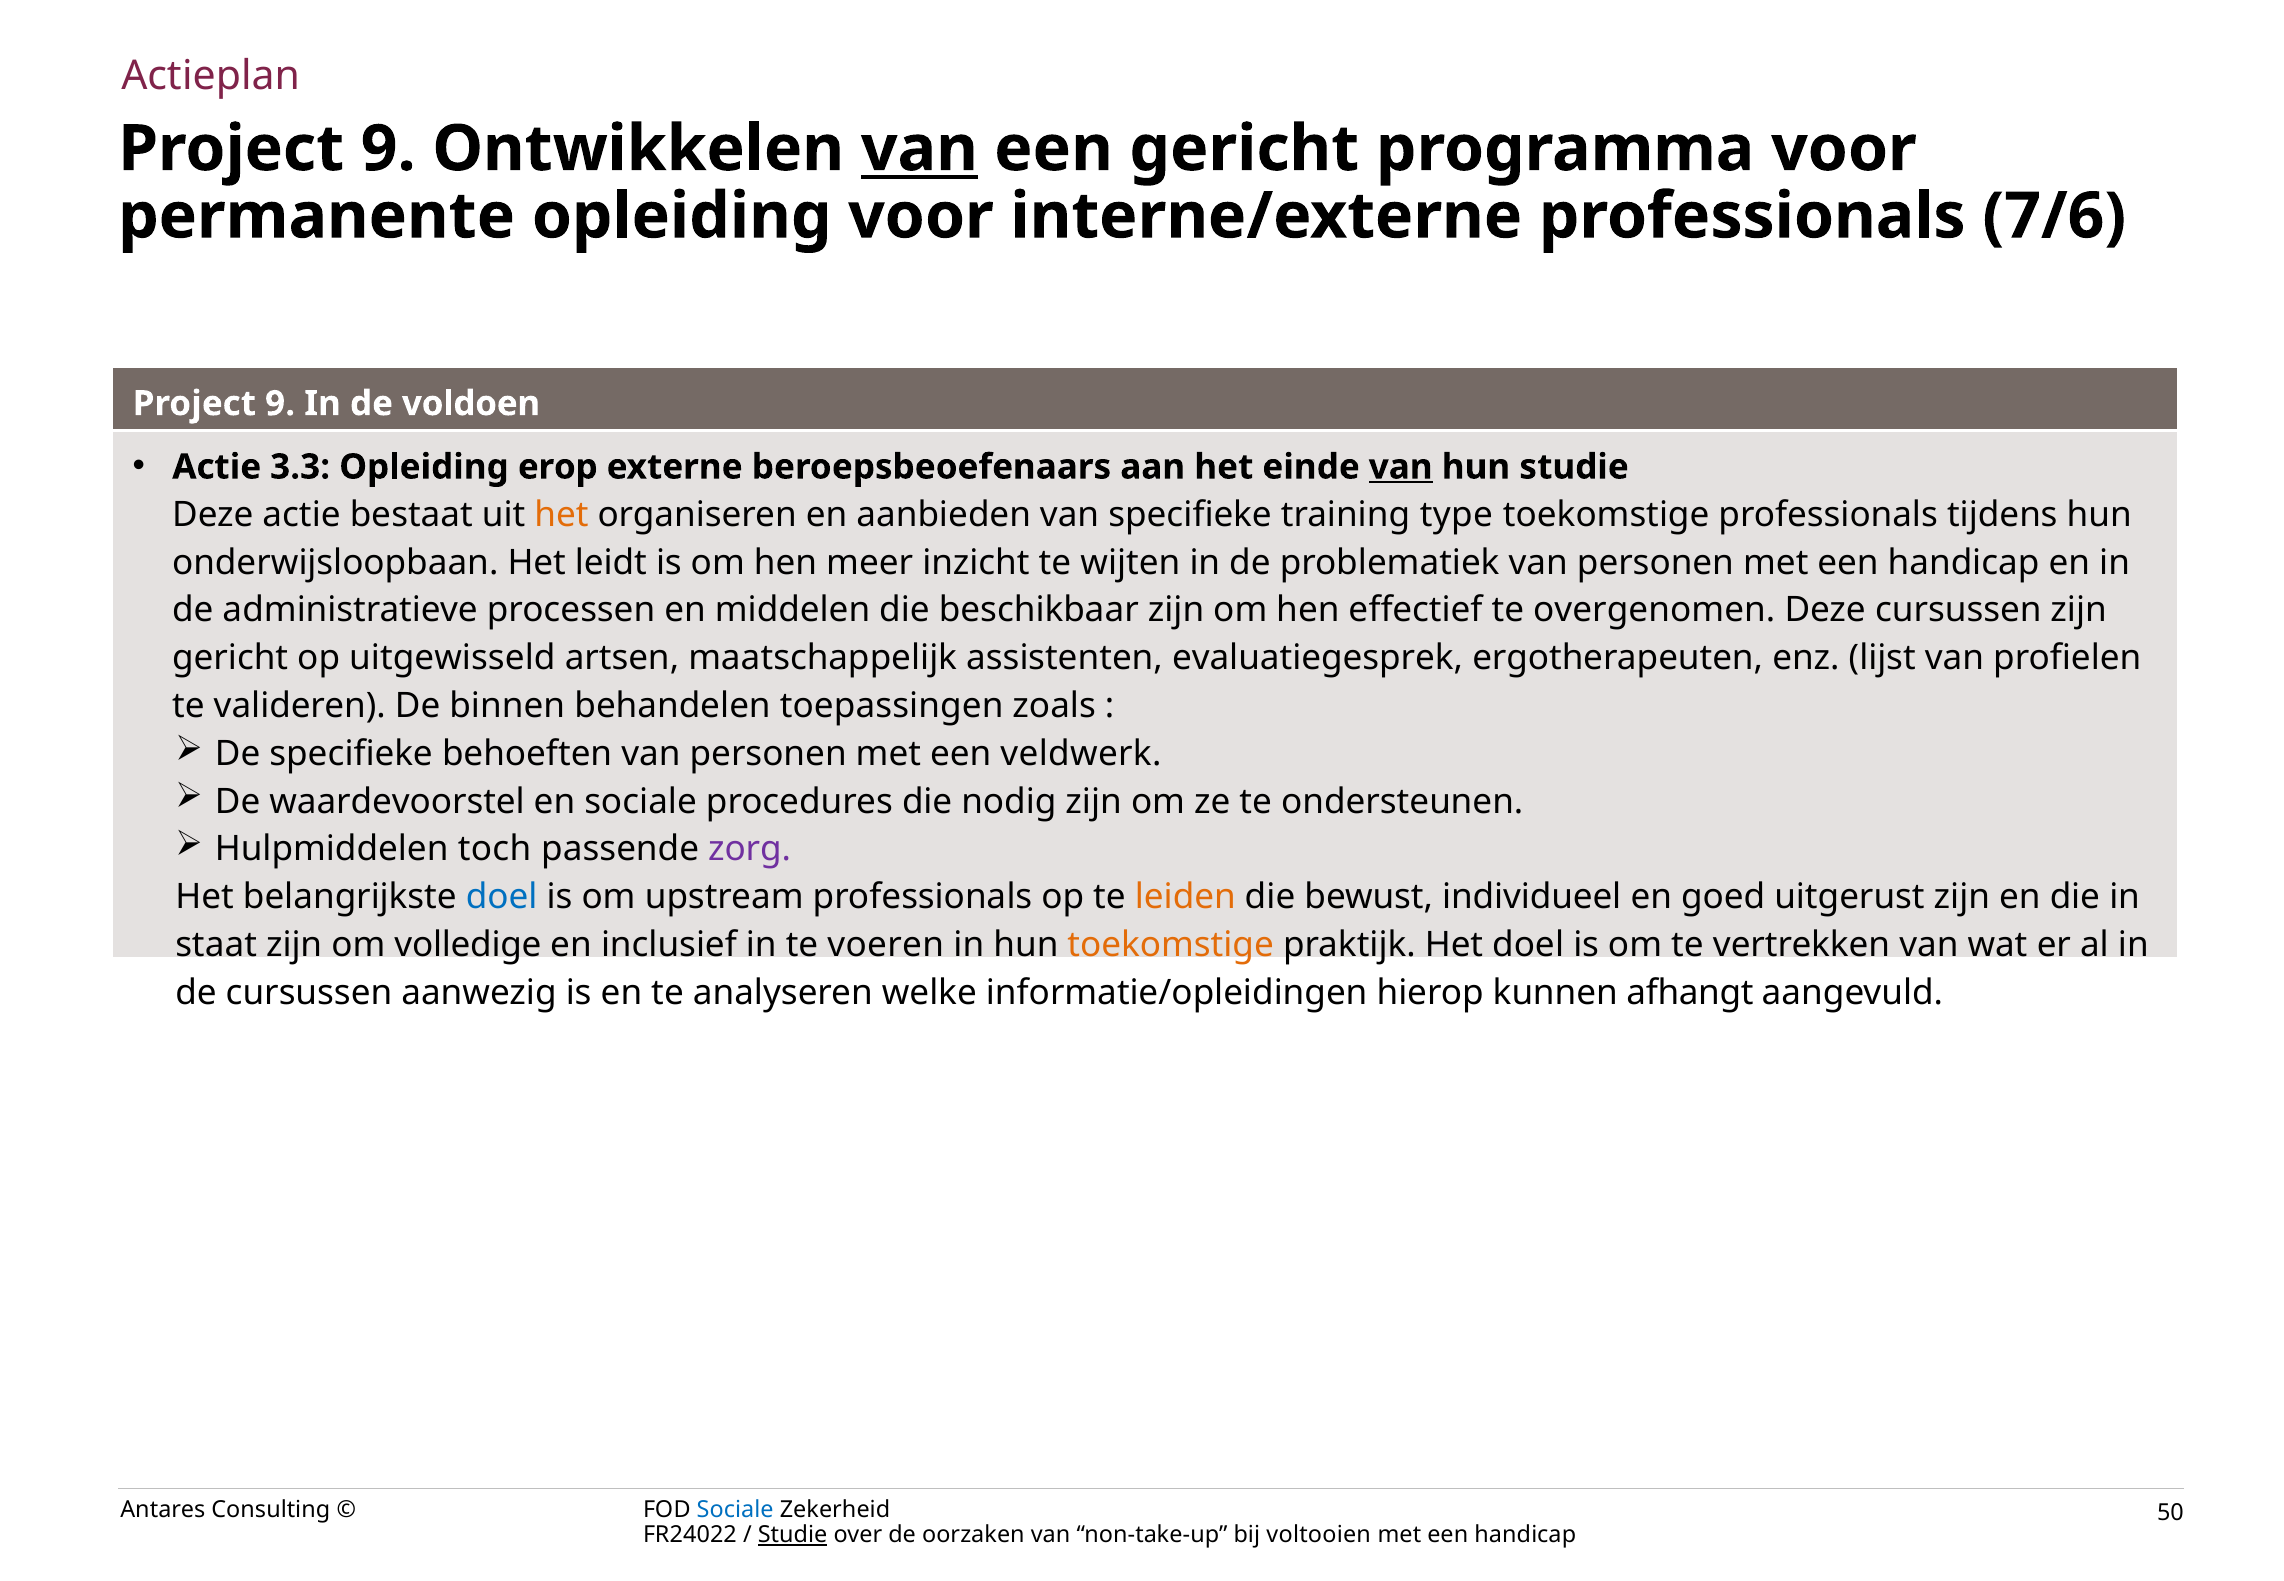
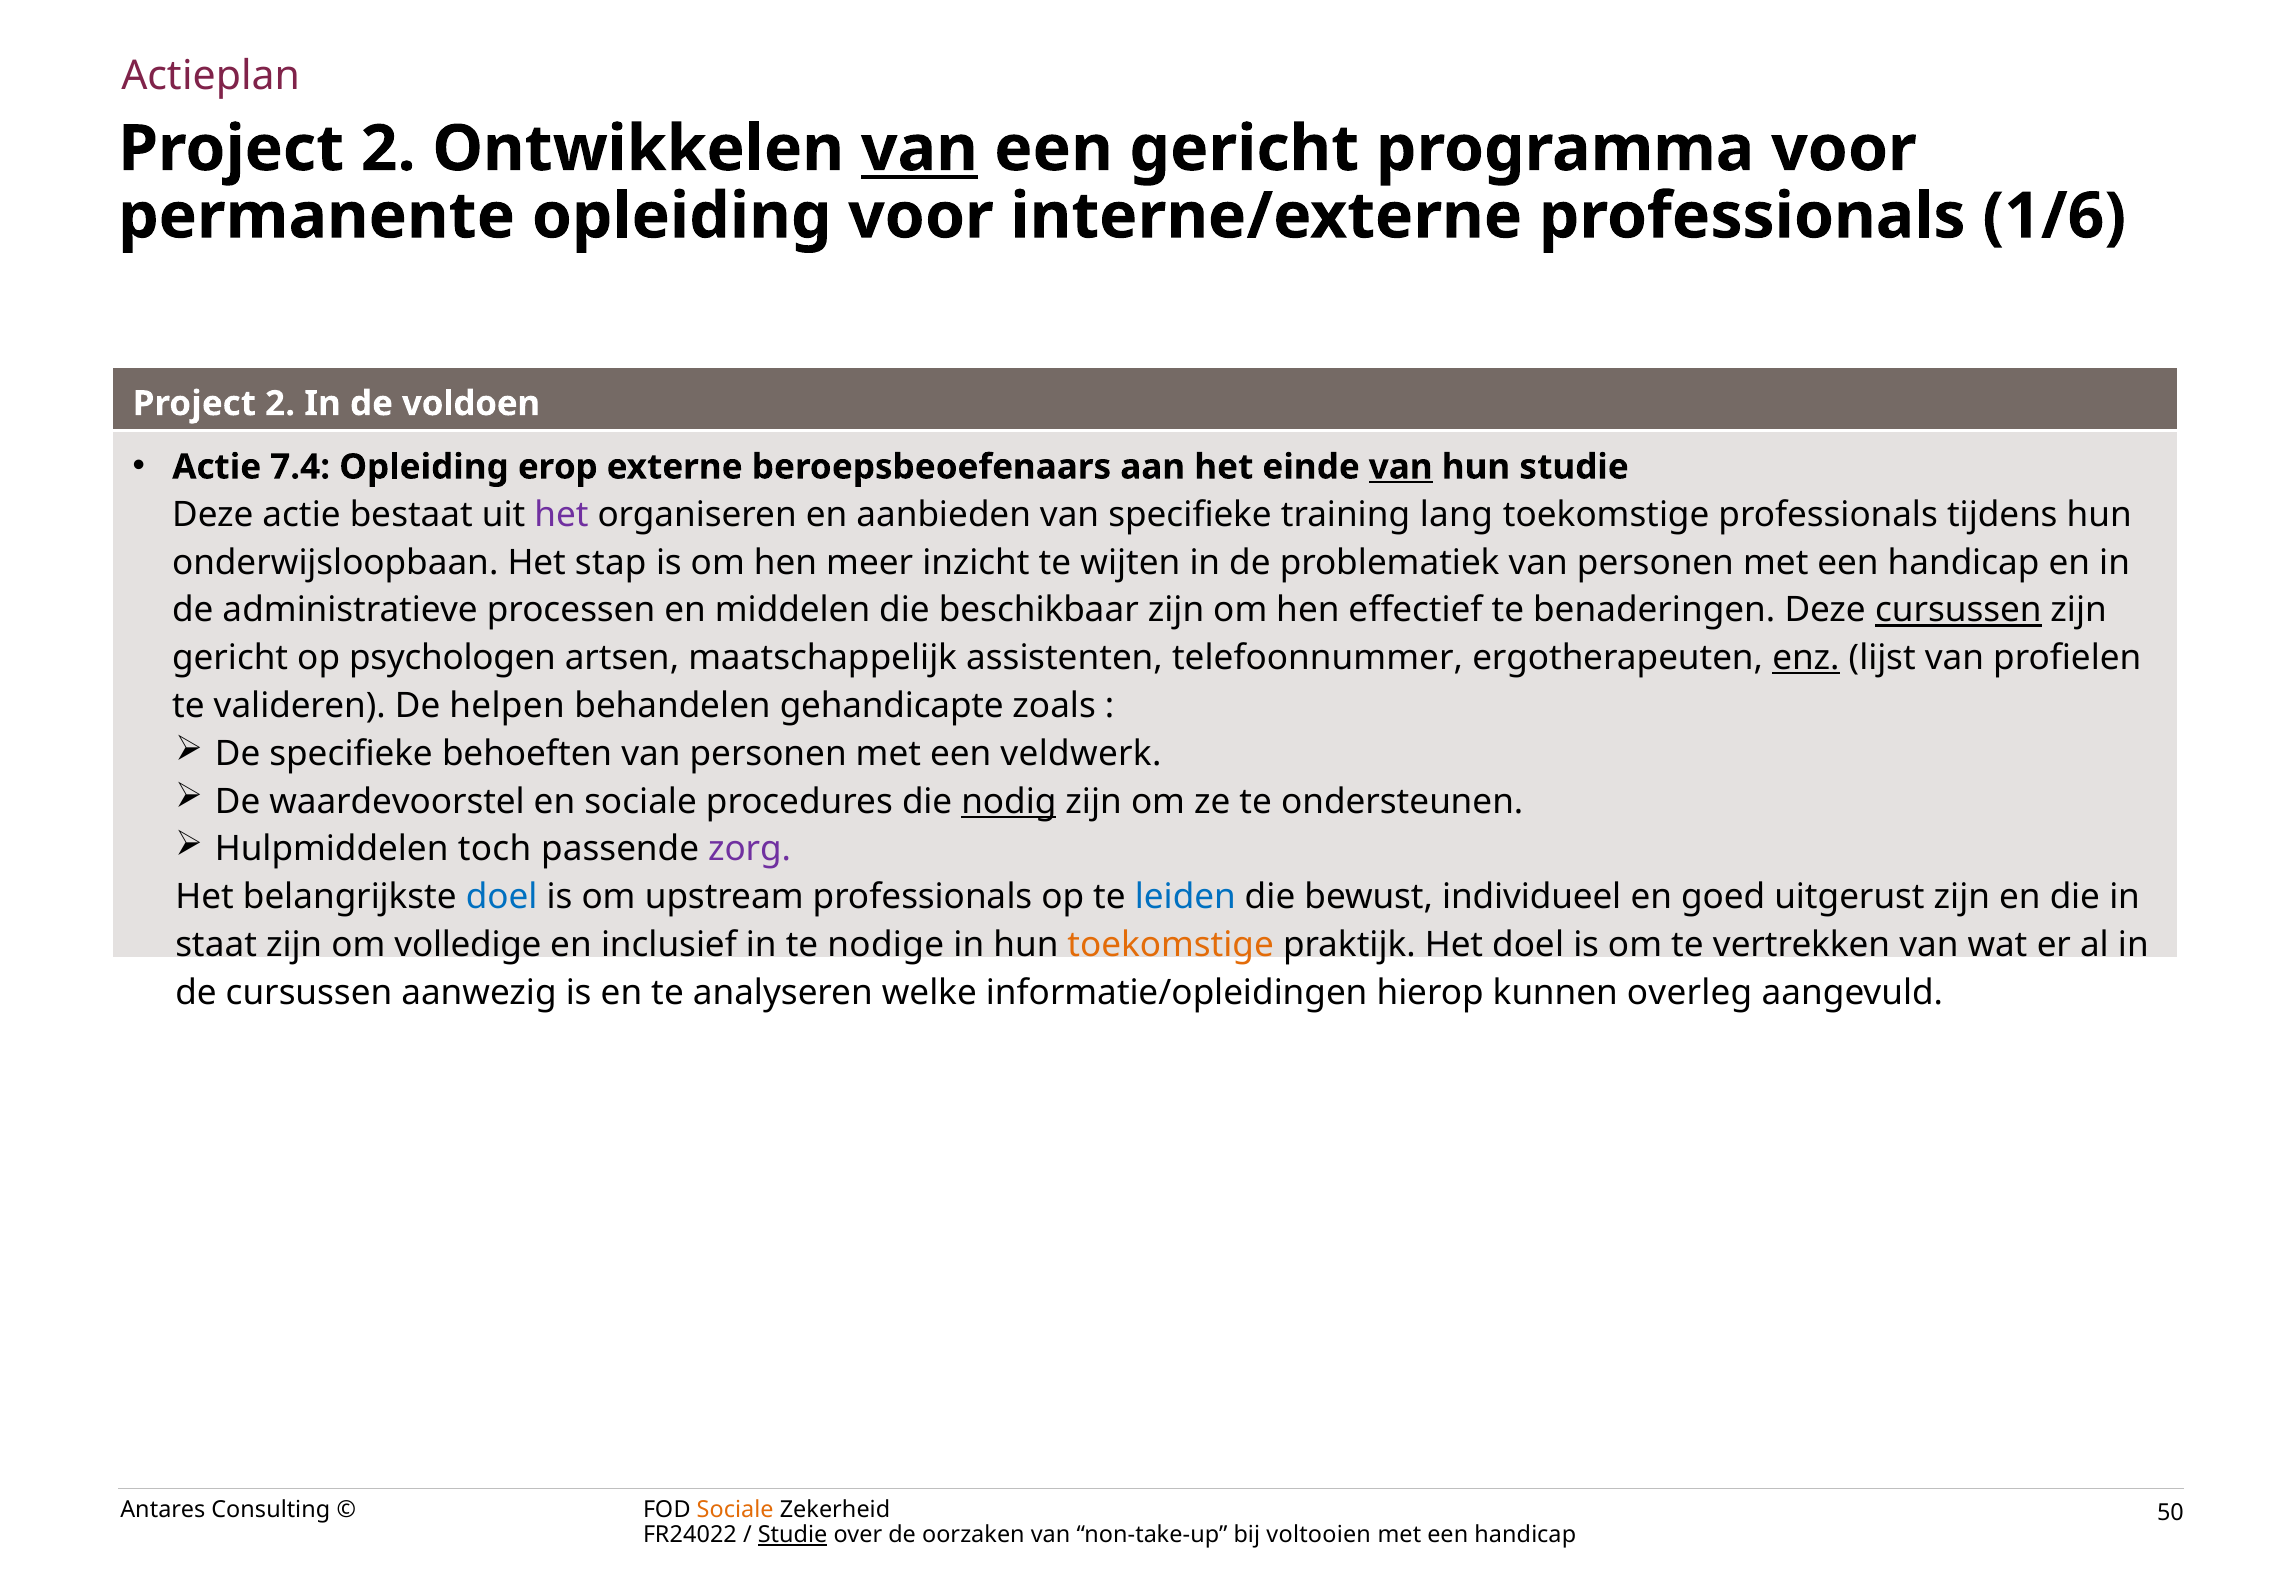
9: 9 -> 2 (388, 149)
7/6: 7/6 -> 1/6 (2054, 216)
9: 9 -> 2 (280, 404)
3.3: 3.3 -> 7.4 (300, 467)
het colour: orange -> purple (561, 515)
type: type -> lang (1456, 515)
leidt: leidt -> stap (611, 563)
overgenomen: overgenomen -> benaderingen (1654, 610)
cursussen underline: none -> present (1958, 610)
uitgewisseld: uitgewisseld -> psychologen (452, 658)
evaluatiegesprek: evaluatiegesprek -> telefoonnummer (1318, 658)
enz underline: none -> present (1806, 658)
binnen: binnen -> helpen (507, 706)
toepassingen: toepassingen -> gehandicapte (892, 706)
nodig underline: none -> present (1009, 802)
leiden colour: orange -> blue (1185, 897)
voeren: voeren -> nodige (886, 945)
afhangt: afhangt -> overleg (1690, 993)
Sociale colour: blue -> orange (735, 1510)
